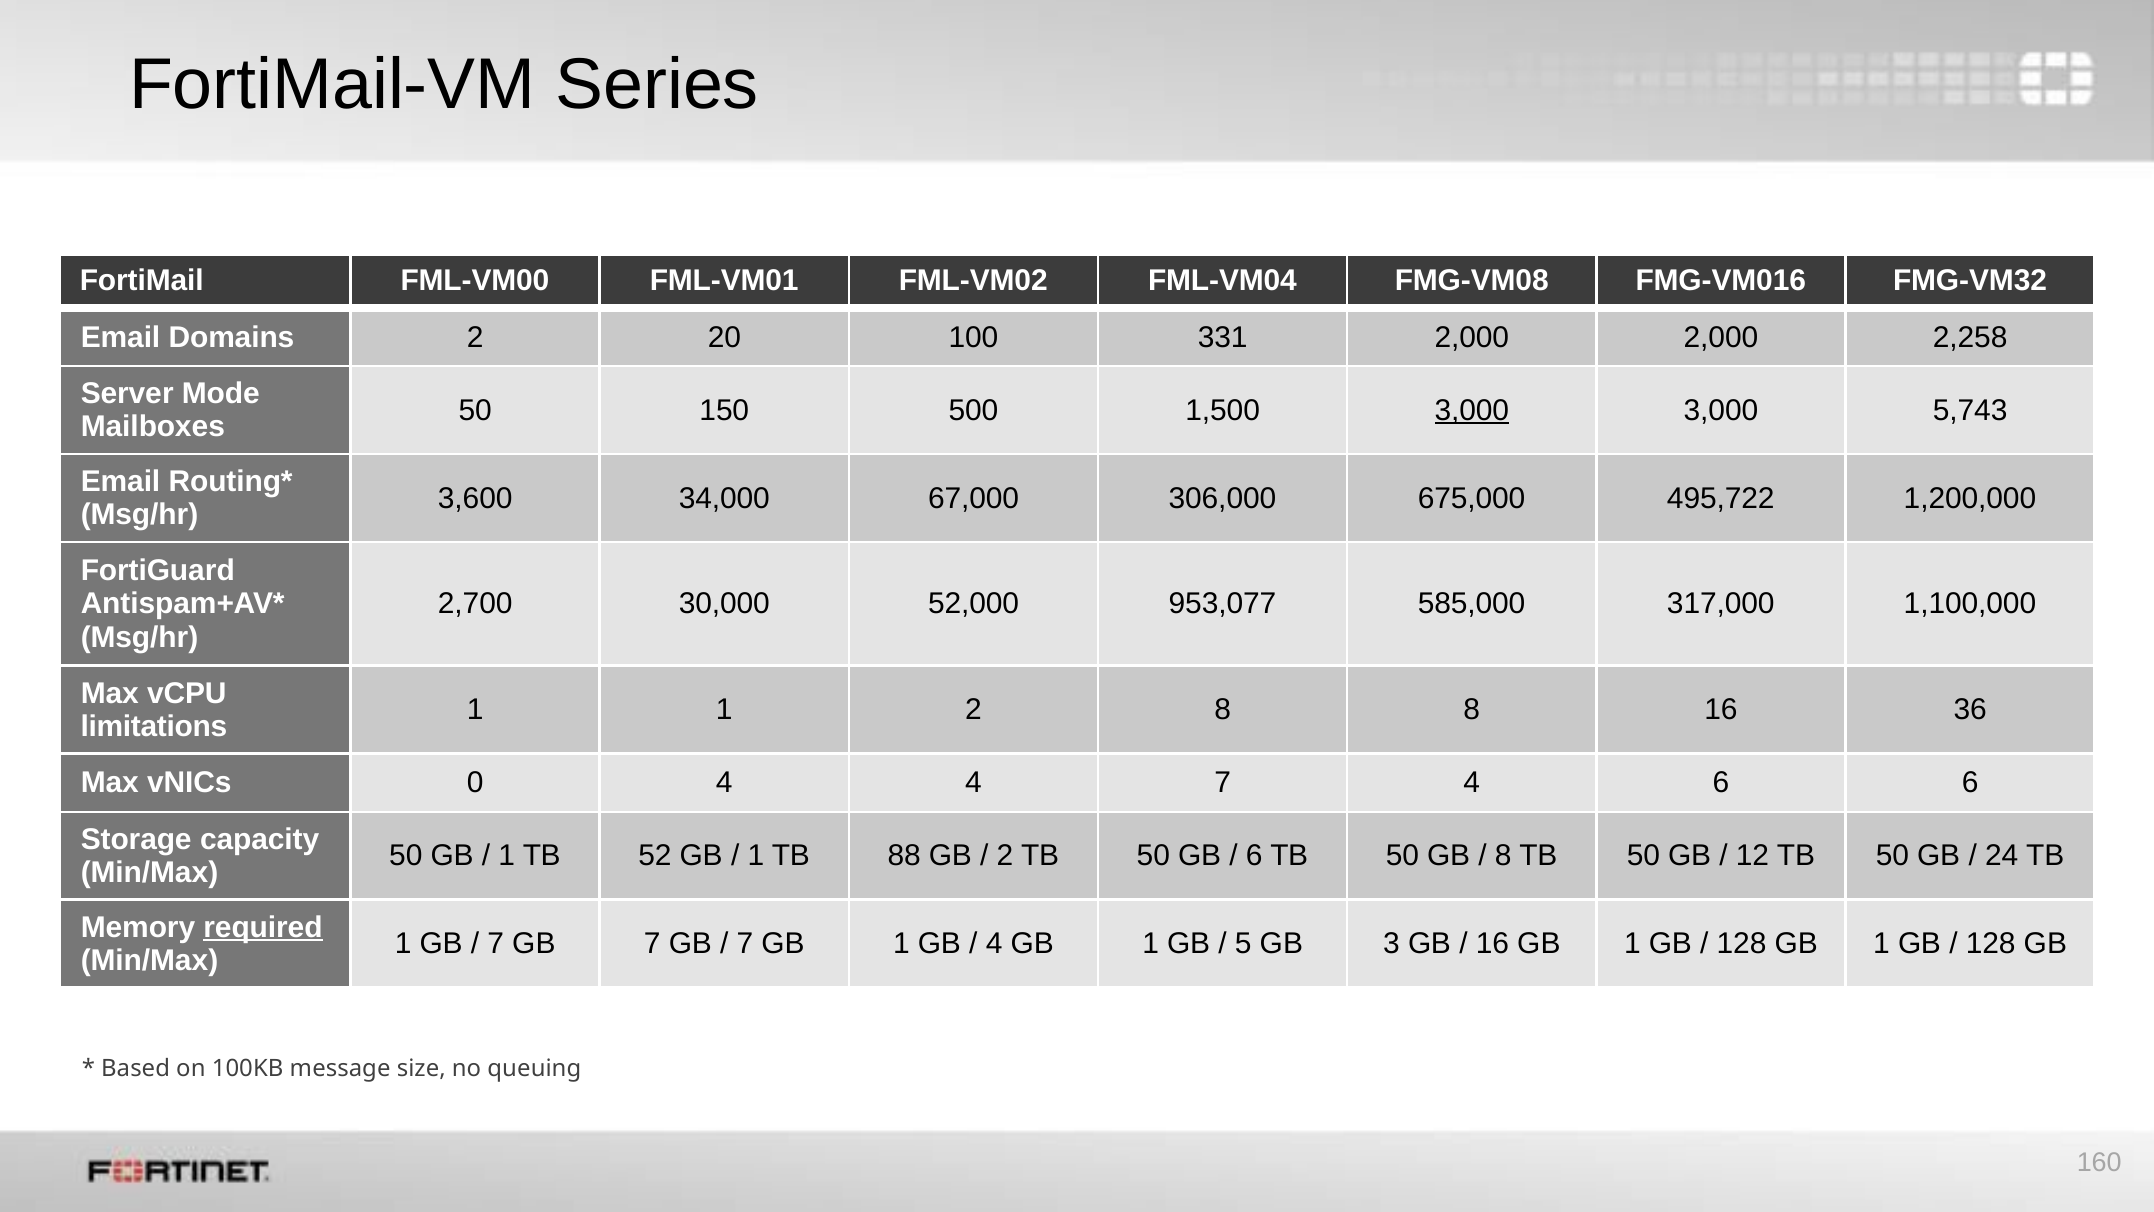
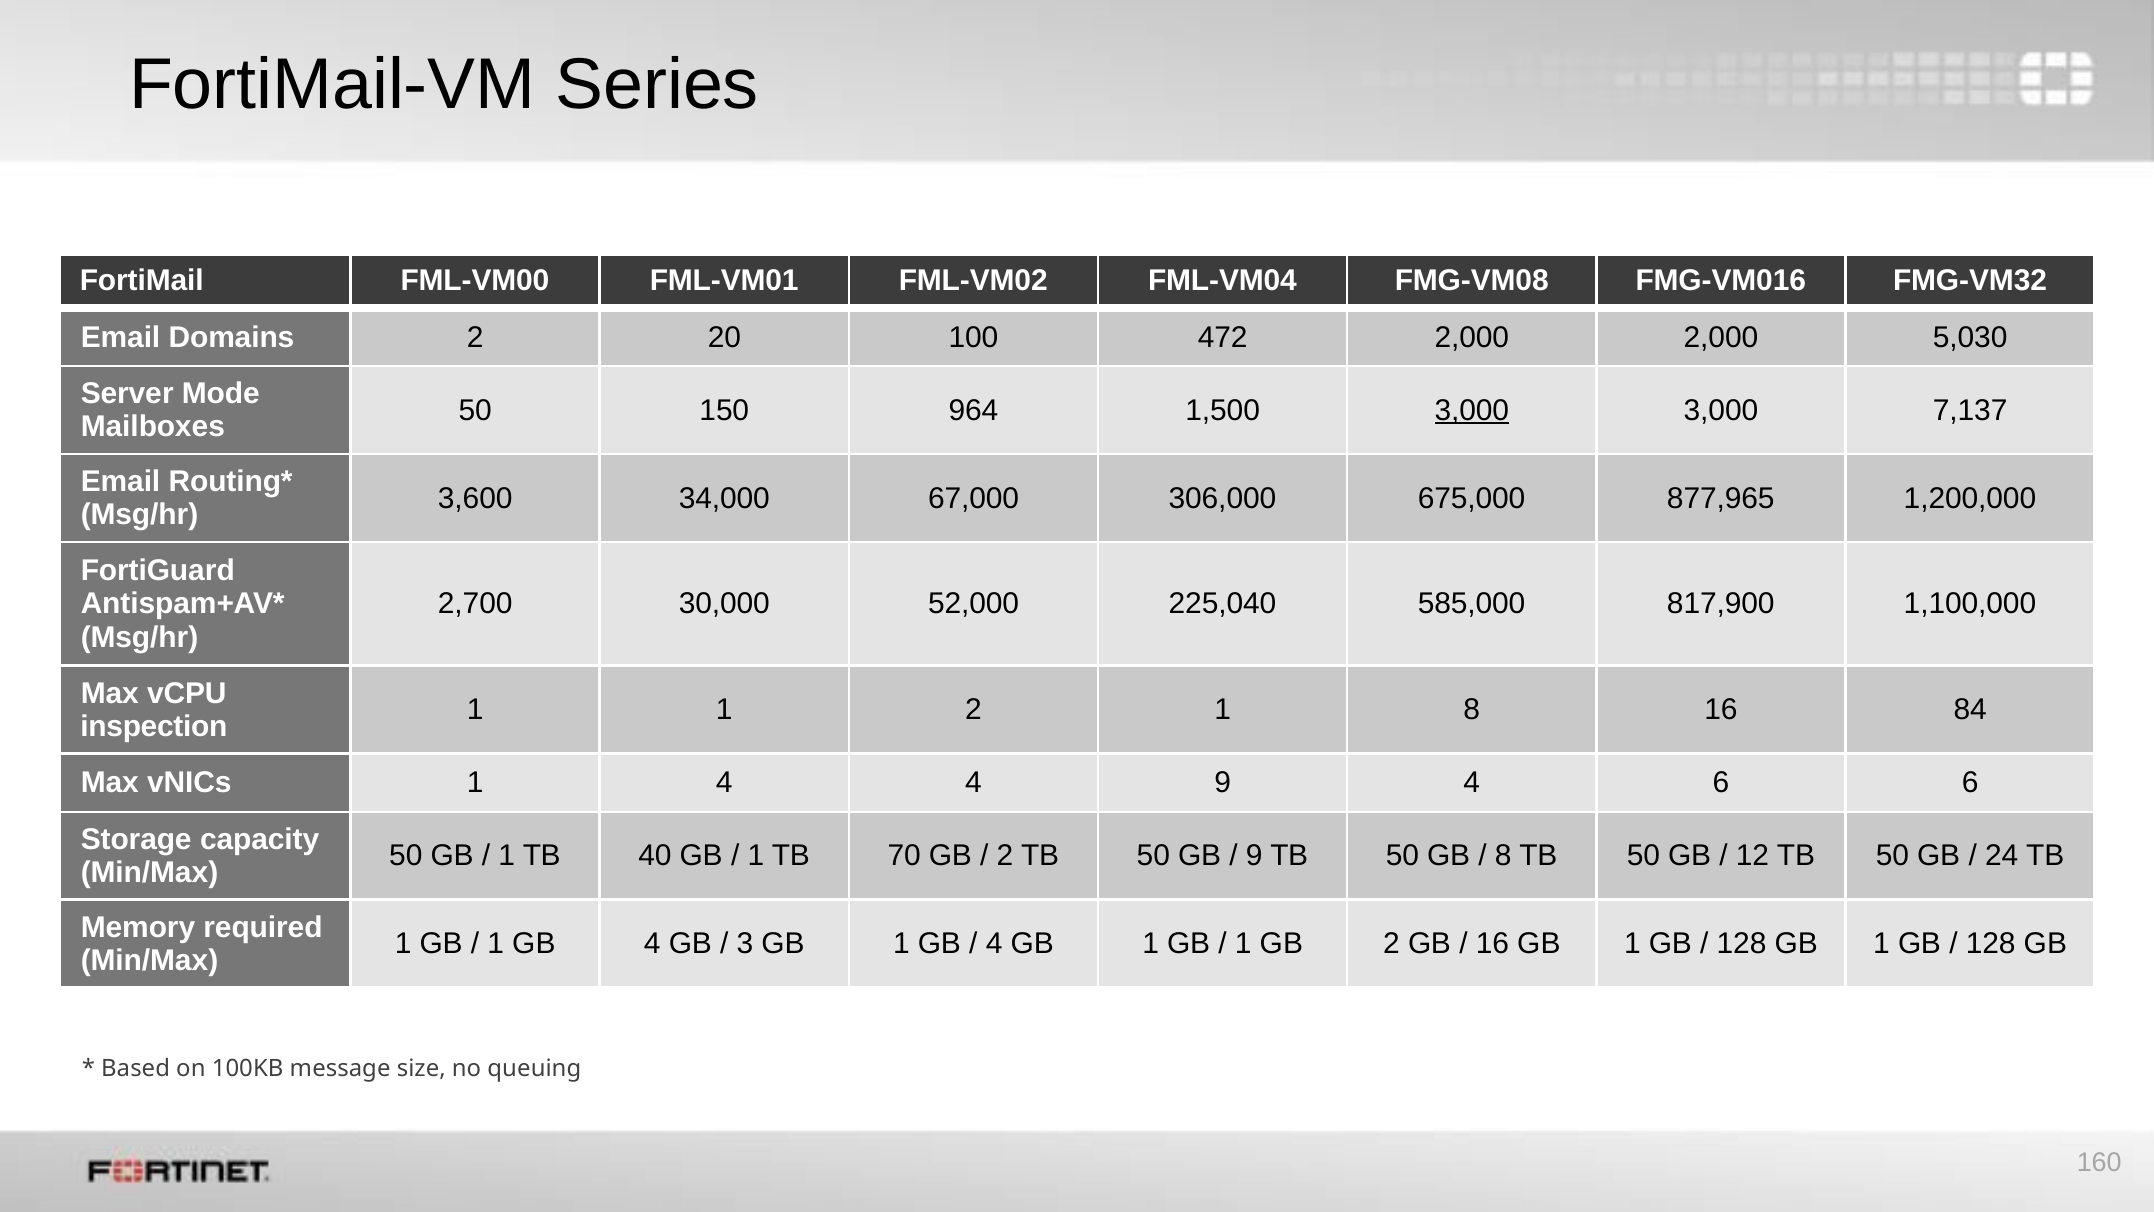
331: 331 -> 472 (1223, 337)
2,258: 2,258 -> 5,030 (1970, 337)
500: 500 -> 964 (973, 410)
5,743: 5,743 -> 7,137 (1970, 410)
495,722: 495,722 -> 877,965 (1721, 498)
953,077: 953,077 -> 225,040 (1222, 604)
317,000: 317,000 -> 817,900 (1721, 604)
2 8: 8 -> 1 (1223, 710)
36: 36 -> 84 (1970, 710)
limitations: limitations -> inspection (154, 726)
vNICs 0: 0 -> 1 (475, 783)
4 7: 7 -> 9 (1223, 783)
52: 52 -> 40 (655, 856)
88: 88 -> 70 (904, 856)
6: 6 -> 9 (1254, 856)
required underline: present -> none (263, 927)
7: 7 -> 1 (496, 944)
GB 7: 7 -> 4 (652, 944)
7: 7 -> 3 (745, 944)
5: 5 -> 1 (1243, 944)
GB 3: 3 -> 2 (1392, 944)
